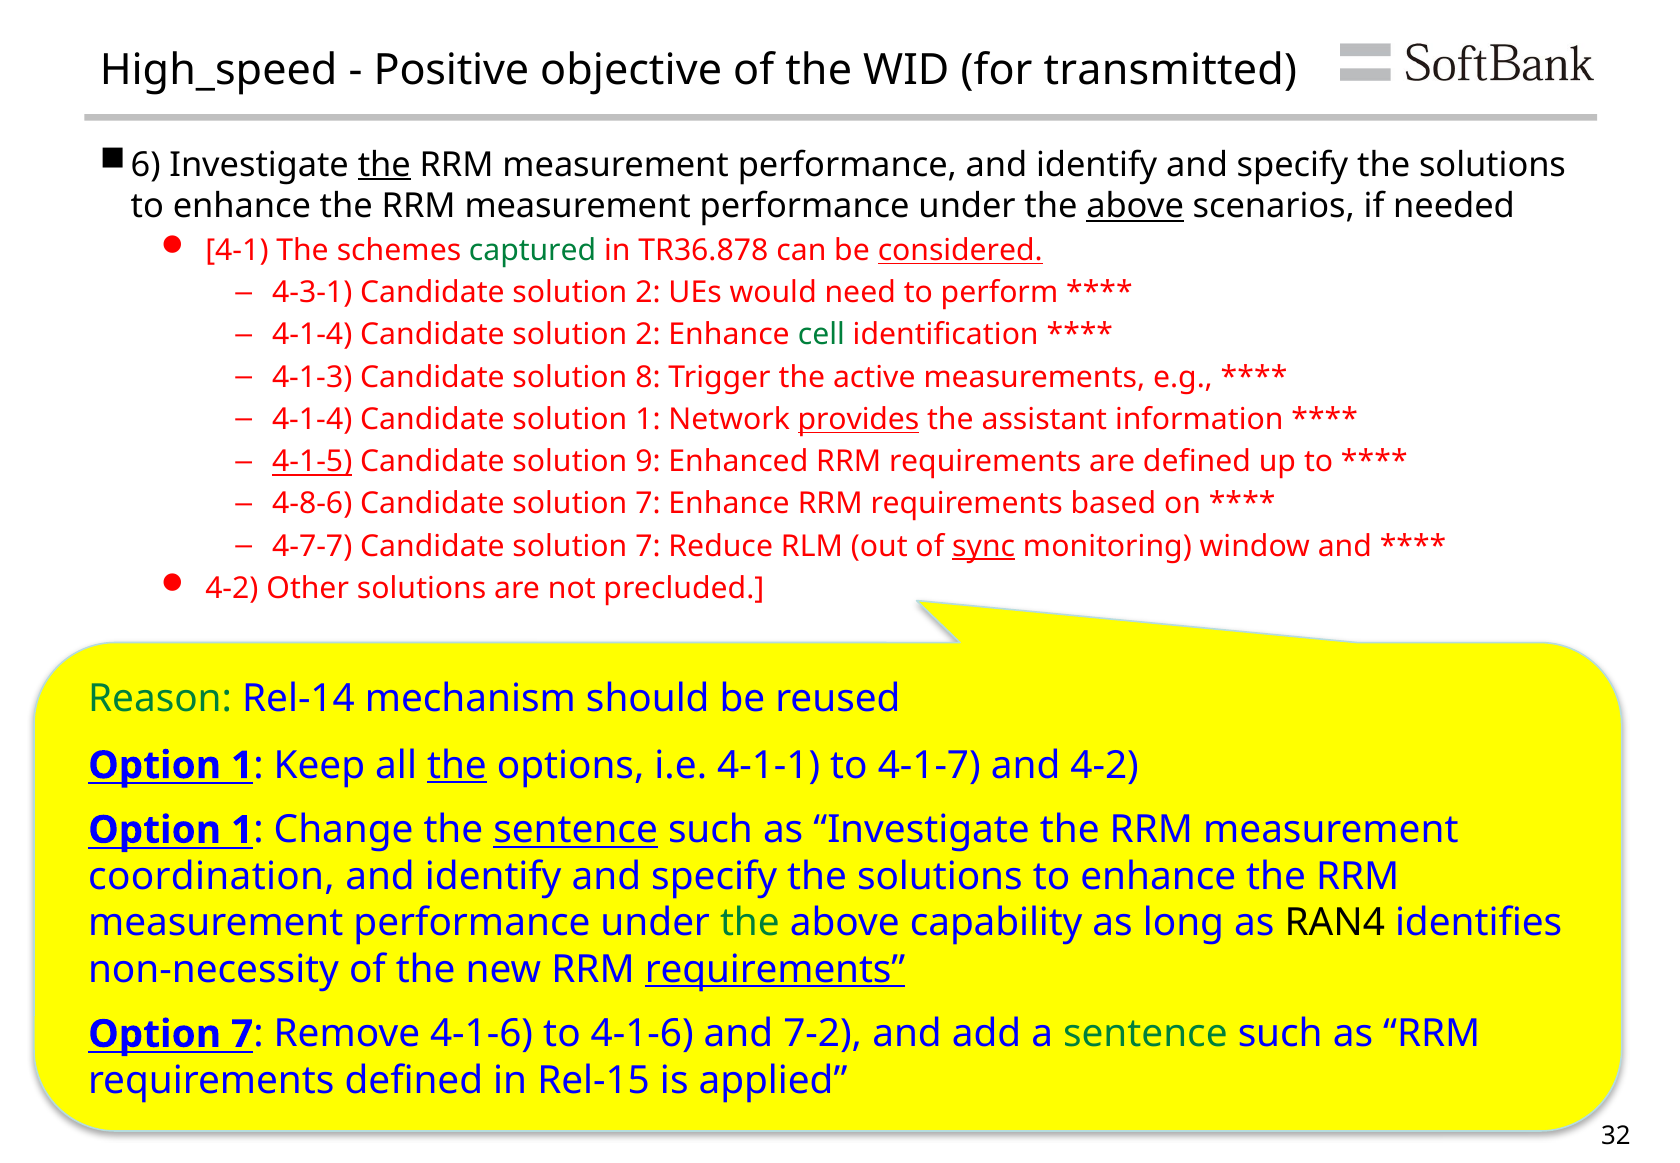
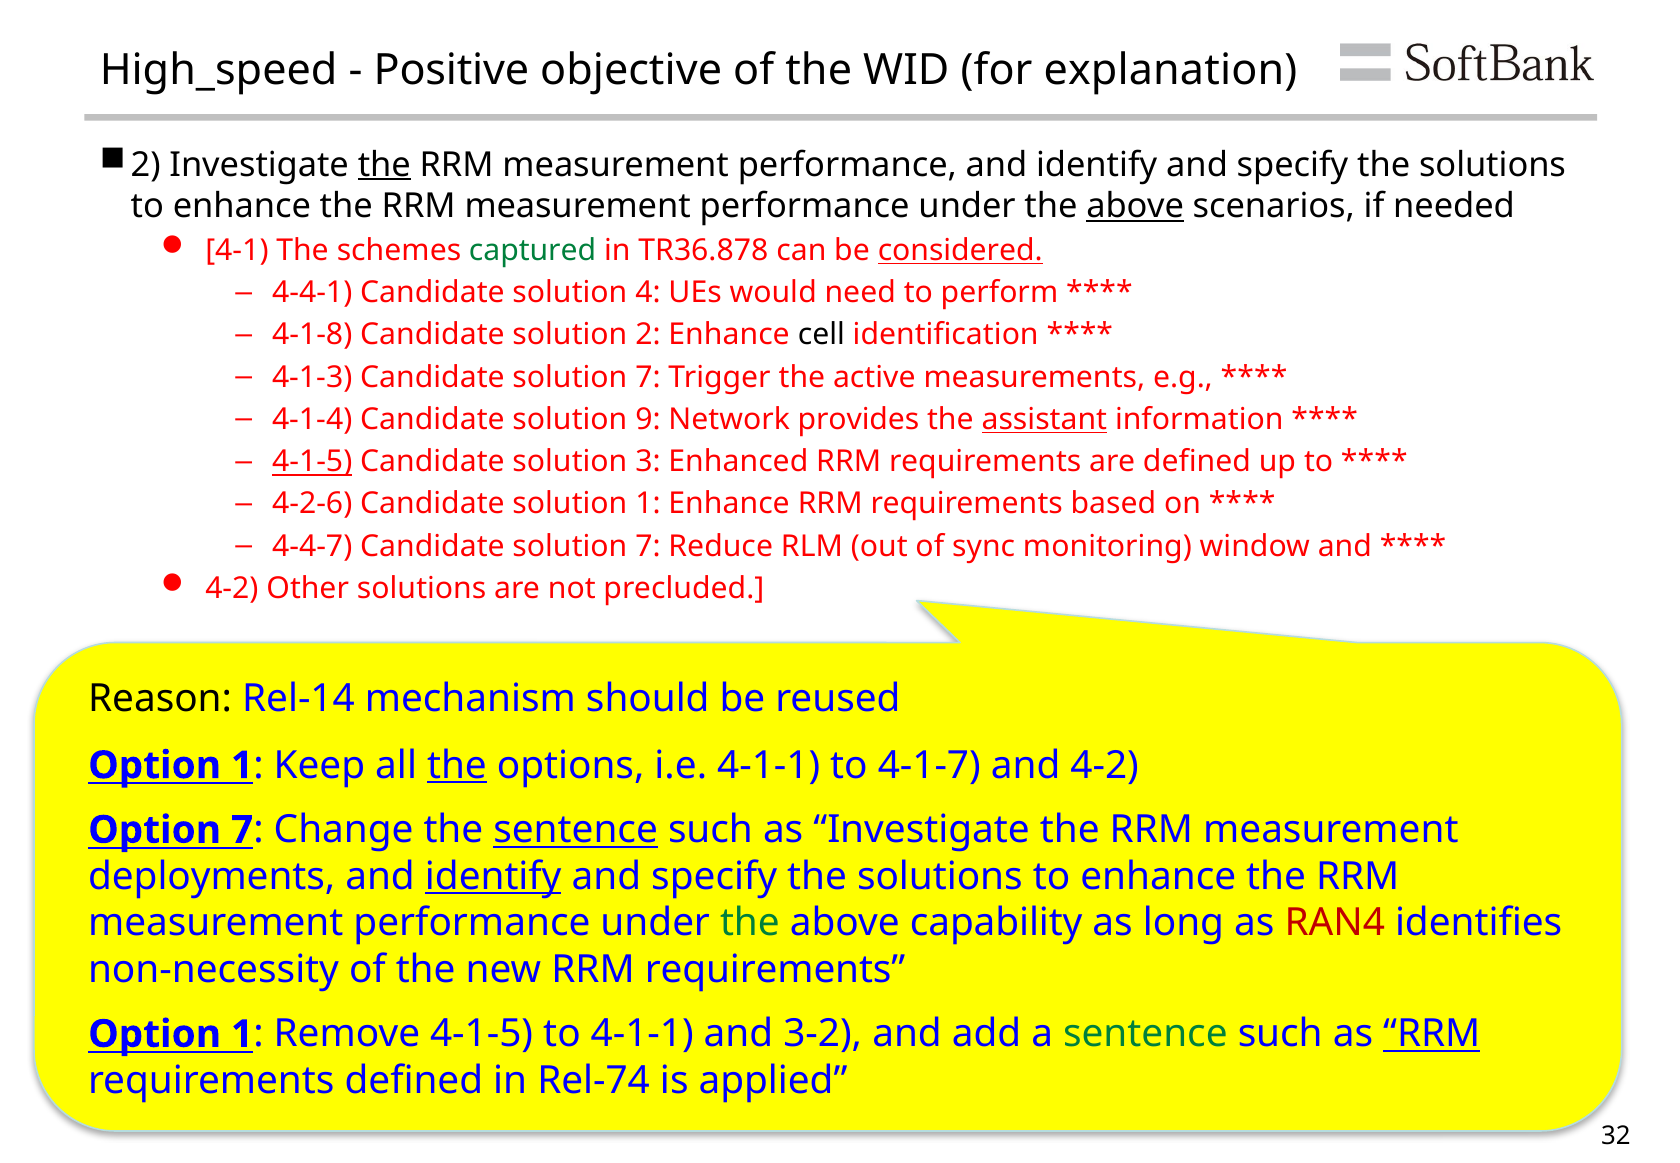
transmitted: transmitted -> explanation (1170, 71)
6: 6 -> 2 (146, 165)
4-3-1: 4-3-1 -> 4-4-1 (312, 293)
2: 2 -> 4 (648, 293)
4-1-4: 4-1-4 -> 4-1-8 (312, 335)
cell colour: green -> black (821, 335)
4-1-3 Candidate solution 8: 8 -> 7 (648, 377)
solution 1: 1 -> 9 (648, 419)
provides underline: present -> none (858, 419)
assistant underline: none -> present (1044, 419)
9: 9 -> 3 (648, 462)
4-8-6: 4-8-6 -> 4-2-6 (312, 504)
7: 7 -> 1 (648, 504)
4-7-7: 4-7-7 -> 4-4-7 (312, 546)
sync underline: present -> none (984, 546)
Reason colour: green -> black (160, 698)
1: 1 -> 7 (242, 830)
coordination: coordination -> deployments (212, 877)
identify underline: none -> present (493, 877)
RAN4 colour: black -> red (1335, 923)
requirements underline: present -> none (775, 970)
7: 7 -> 1 (242, 1034)
Remove 4-1-6: 4-1-6 -> 4-1-5 (482, 1034)
to 4-1-6: 4-1-6 -> 4-1-1 (642, 1034)
7-2: 7-2 -> 3-2 (823, 1034)
RRM underline: none -> present (1432, 1034)
Rel-15: Rel-15 -> Rel-74 (594, 1081)
